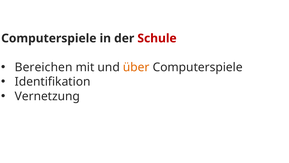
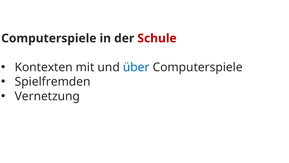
Bereichen: Bereichen -> Kontexten (44, 67)
über colour: orange -> blue (136, 67)
Identifikation: Identifikation -> Spielfremden (53, 82)
